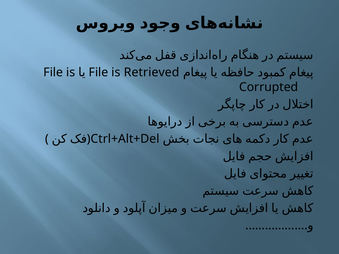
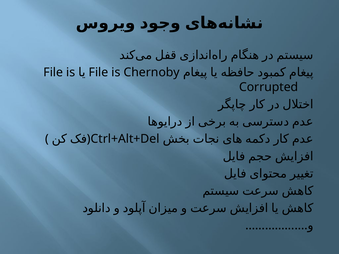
Retrieved: Retrieved -> Chernoby (152, 72)
